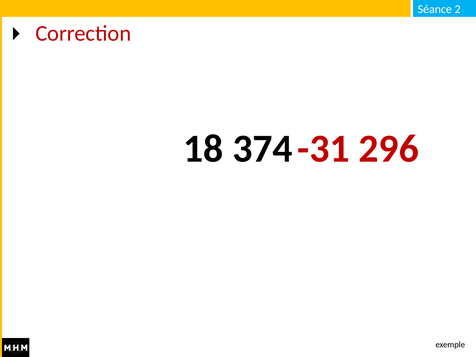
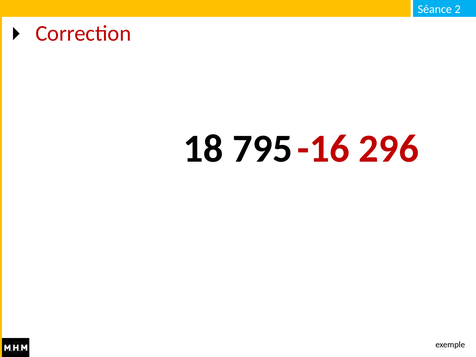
374: 374 -> 795 (262, 149)
-31: -31 -> -16 (323, 149)
